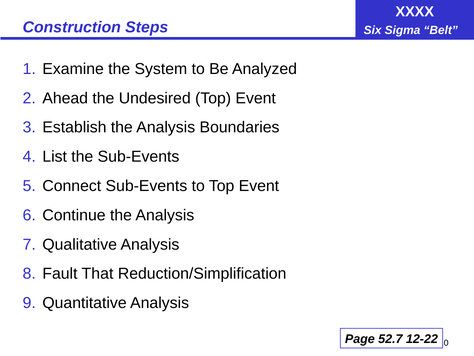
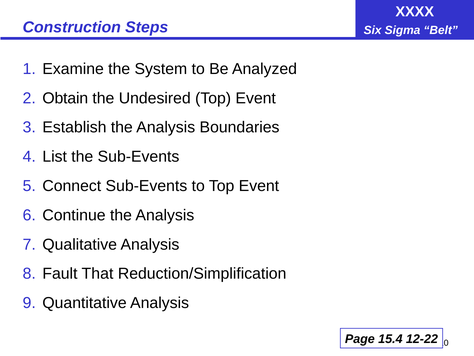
Ahead: Ahead -> Obtain (65, 98)
52.7: 52.7 -> 15.4 (390, 339)
